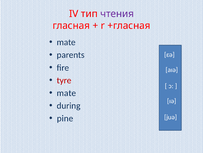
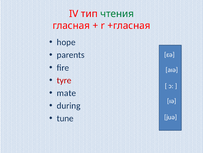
чтения colour: purple -> green (117, 14)
mate: mate -> hope (66, 42)
pine: pine -> tune (65, 118)
